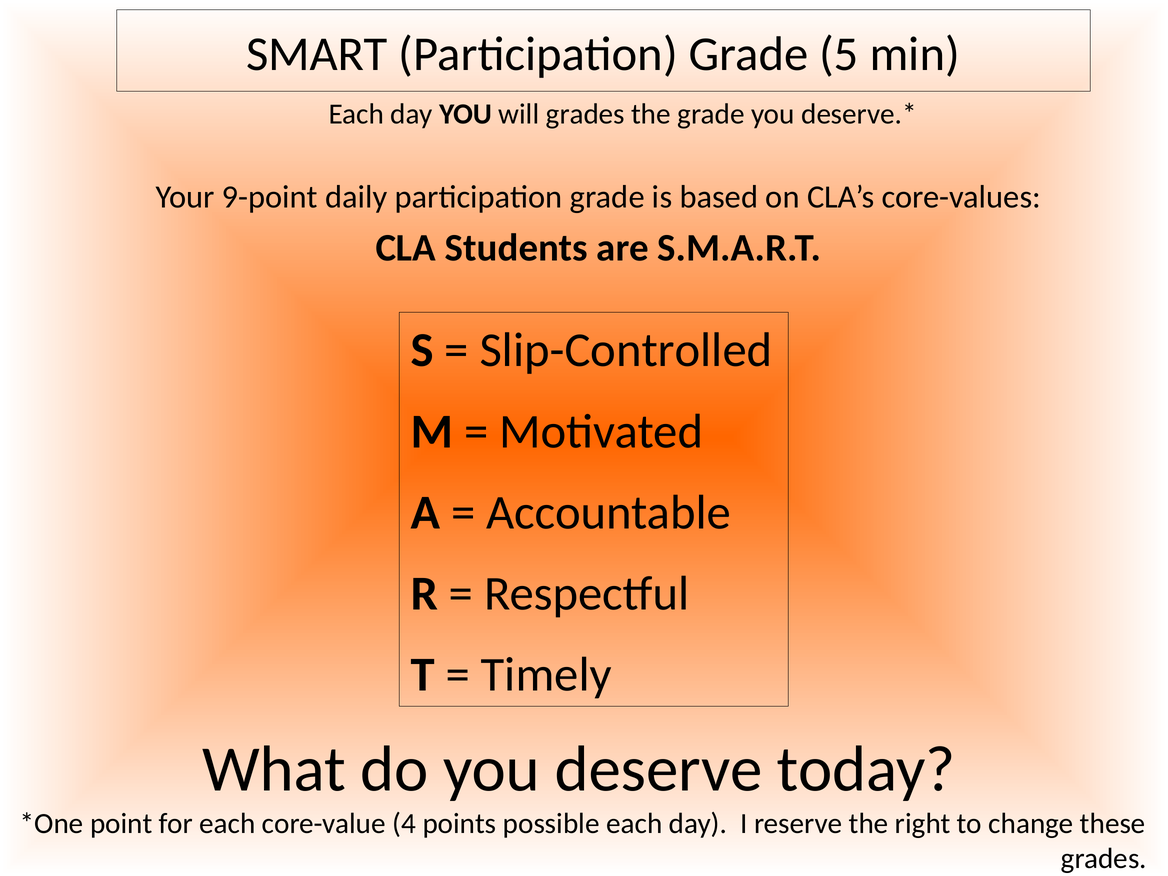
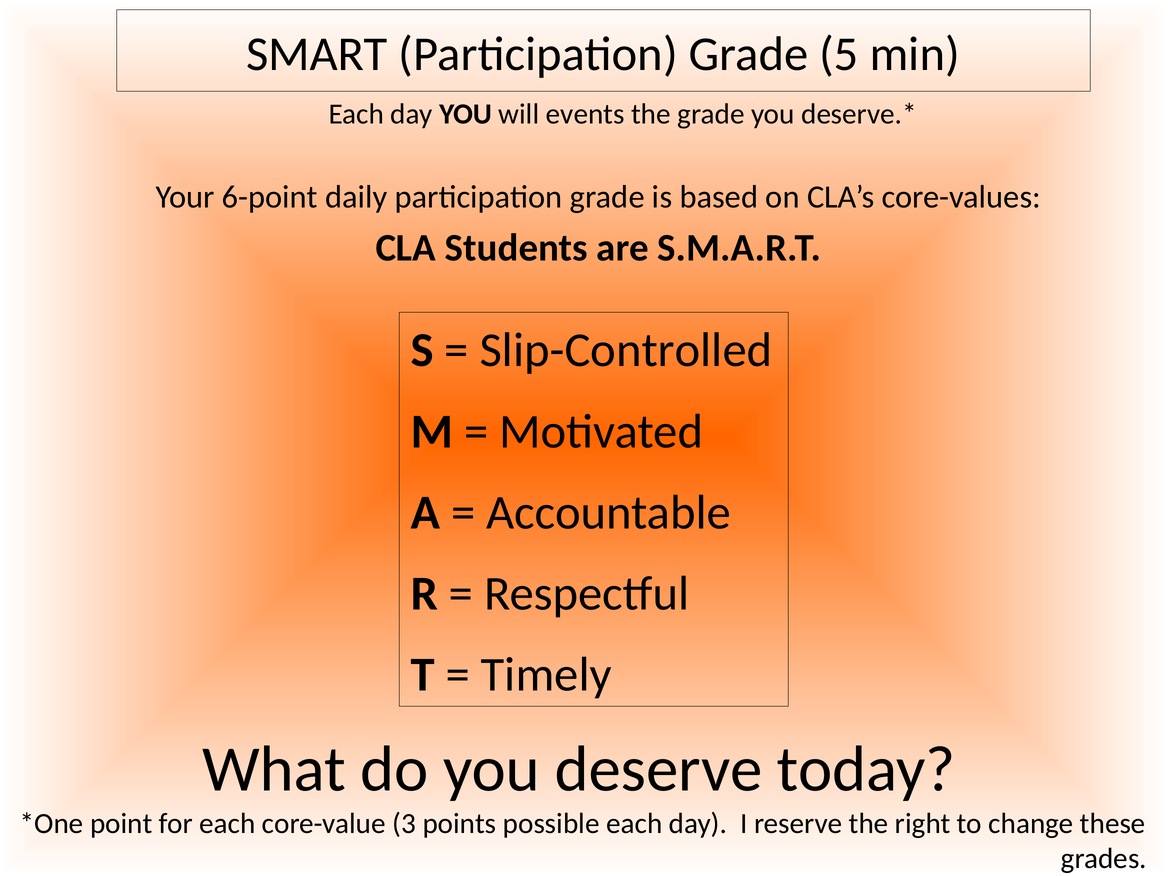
will grades: grades -> events (585, 114)
9-point: 9-point -> 6-point (270, 197)
4: 4 -> 3 (404, 823)
